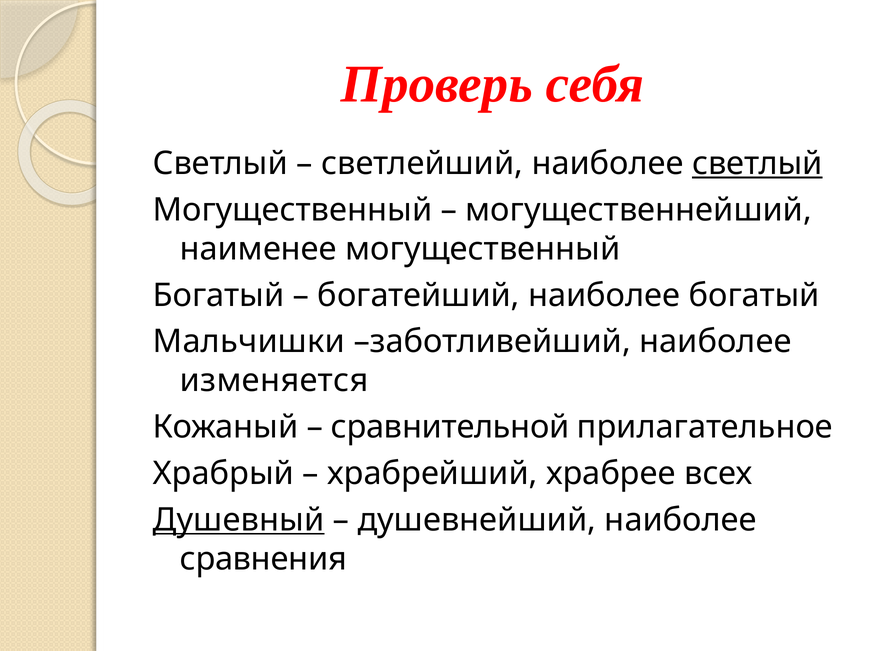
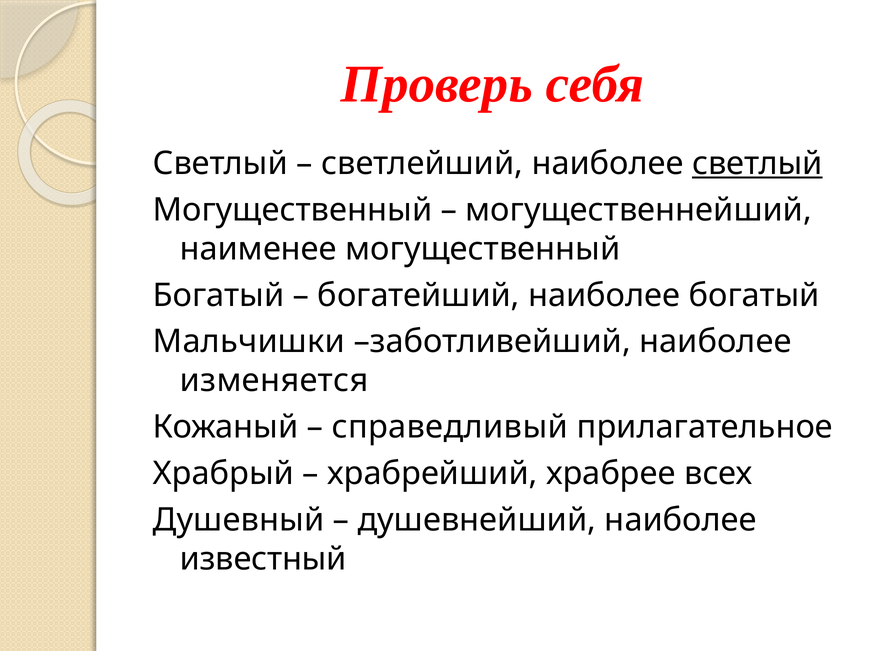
сравнительной: сравнительной -> справедливый (450, 428)
Душевный underline: present -> none (239, 520)
сравнения: сравнения -> известный (263, 559)
